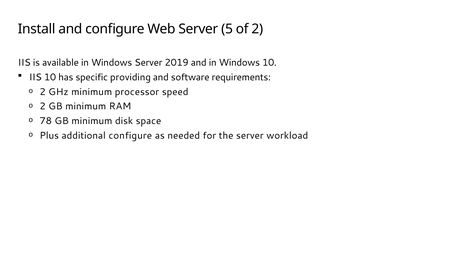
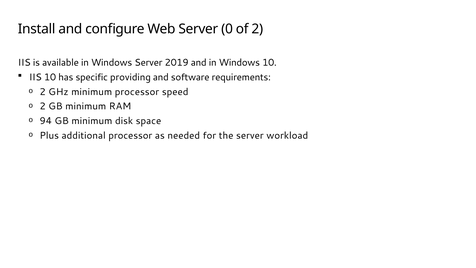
5: 5 -> 0 (227, 29)
78: 78 -> 94 (46, 121)
additional configure: configure -> processor (130, 136)
